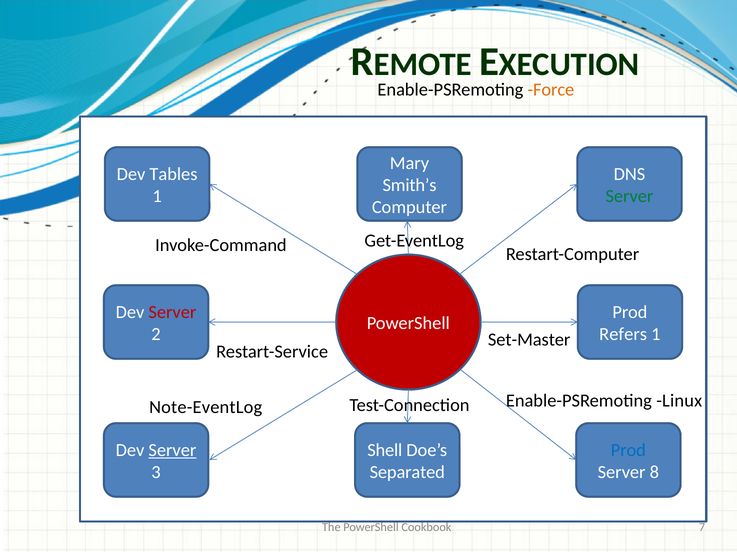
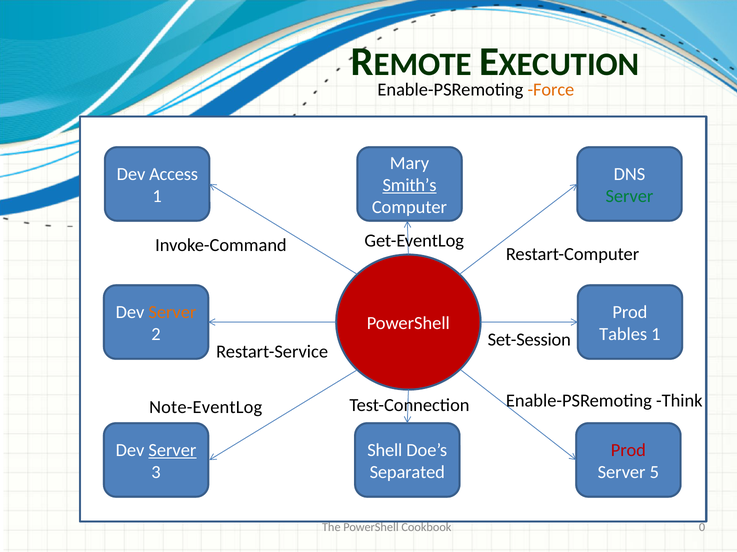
Tables: Tables -> Access (174, 174)
Smith’s underline: none -> present (410, 185)
Server colour: red -> orange (172, 313)
Refers: Refers -> Tables (623, 335)
Set-Master: Set-Master -> Set-Session (529, 340)
Linux: Linux -> Think (679, 401)
Prod colour: blue -> red (628, 451)
8: 8 -> 5 (654, 473)
7: 7 -> 0 (702, 528)
